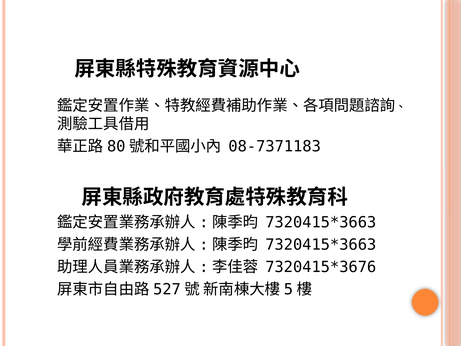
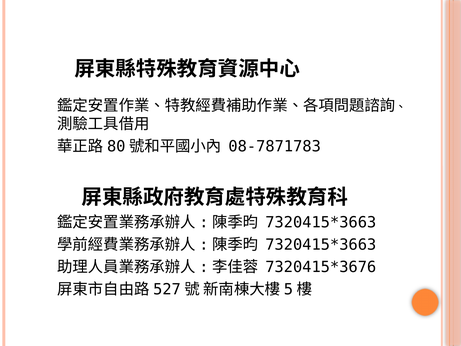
08-7371183: 08-7371183 -> 08-7871783 (275, 146)
